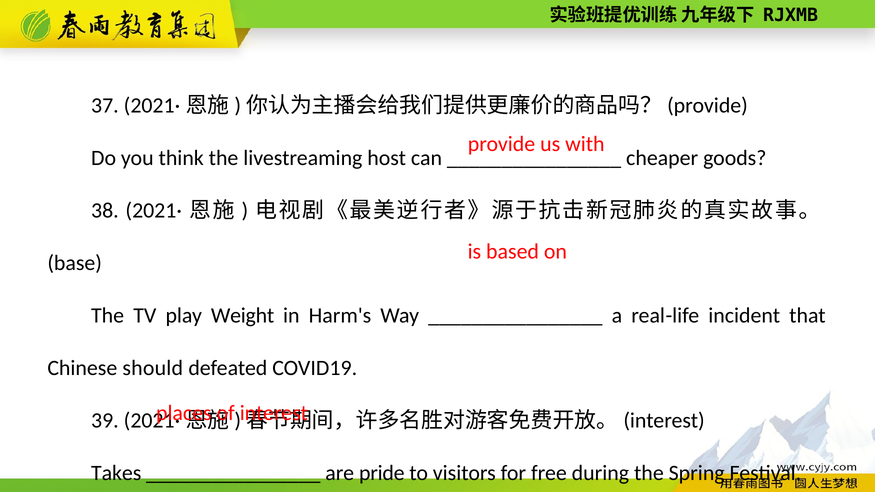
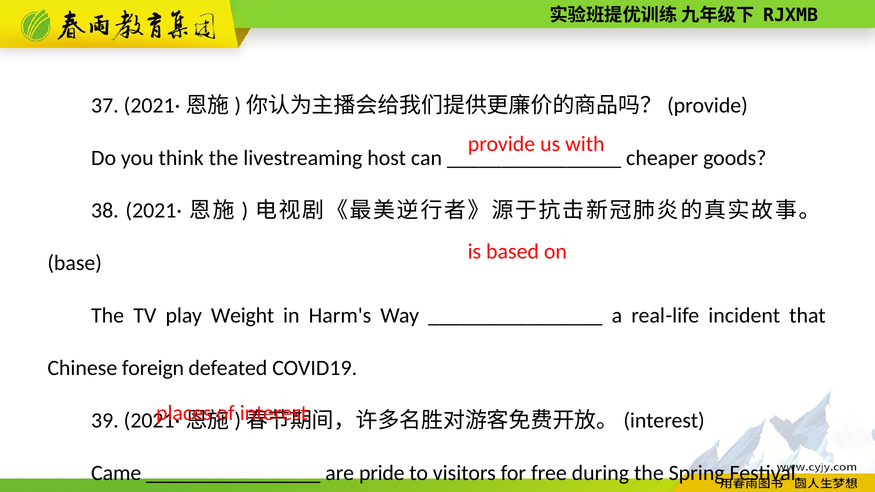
should: should -> foreign (153, 368)
Takes: Takes -> Came (116, 473)
